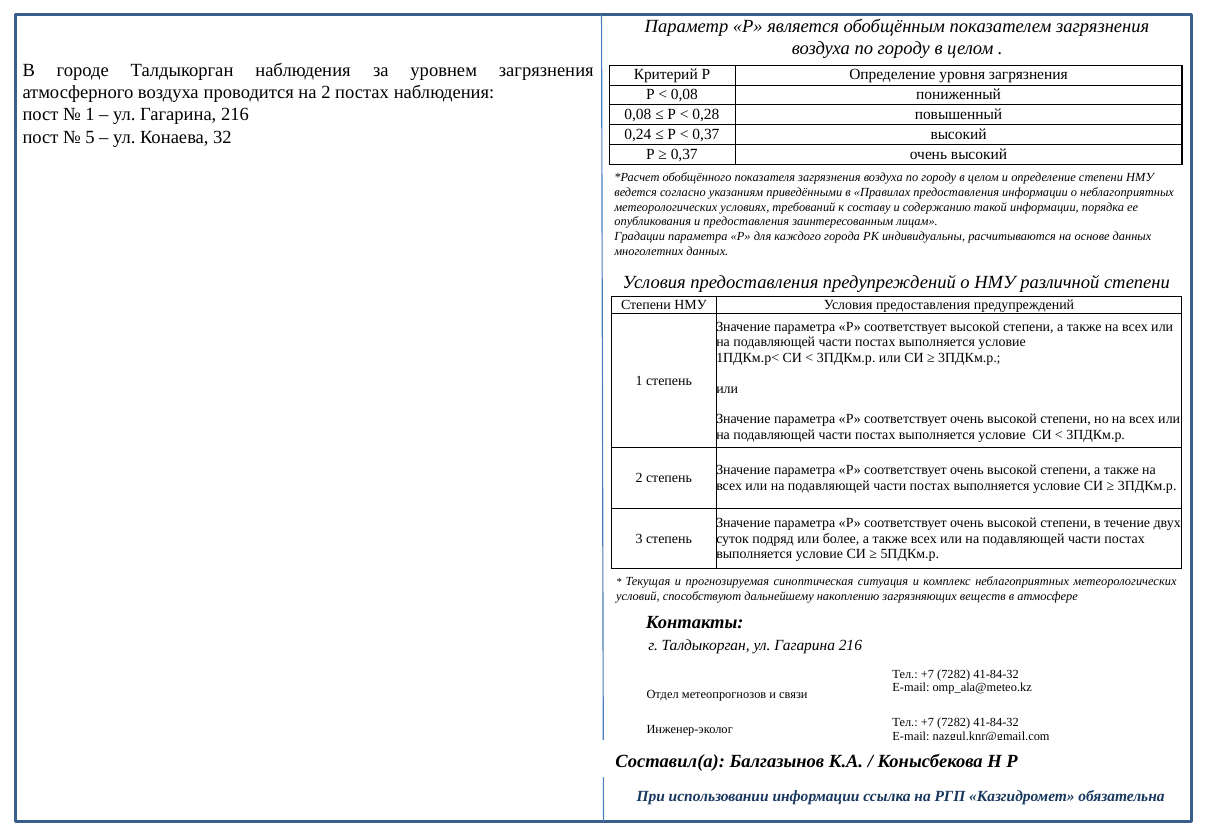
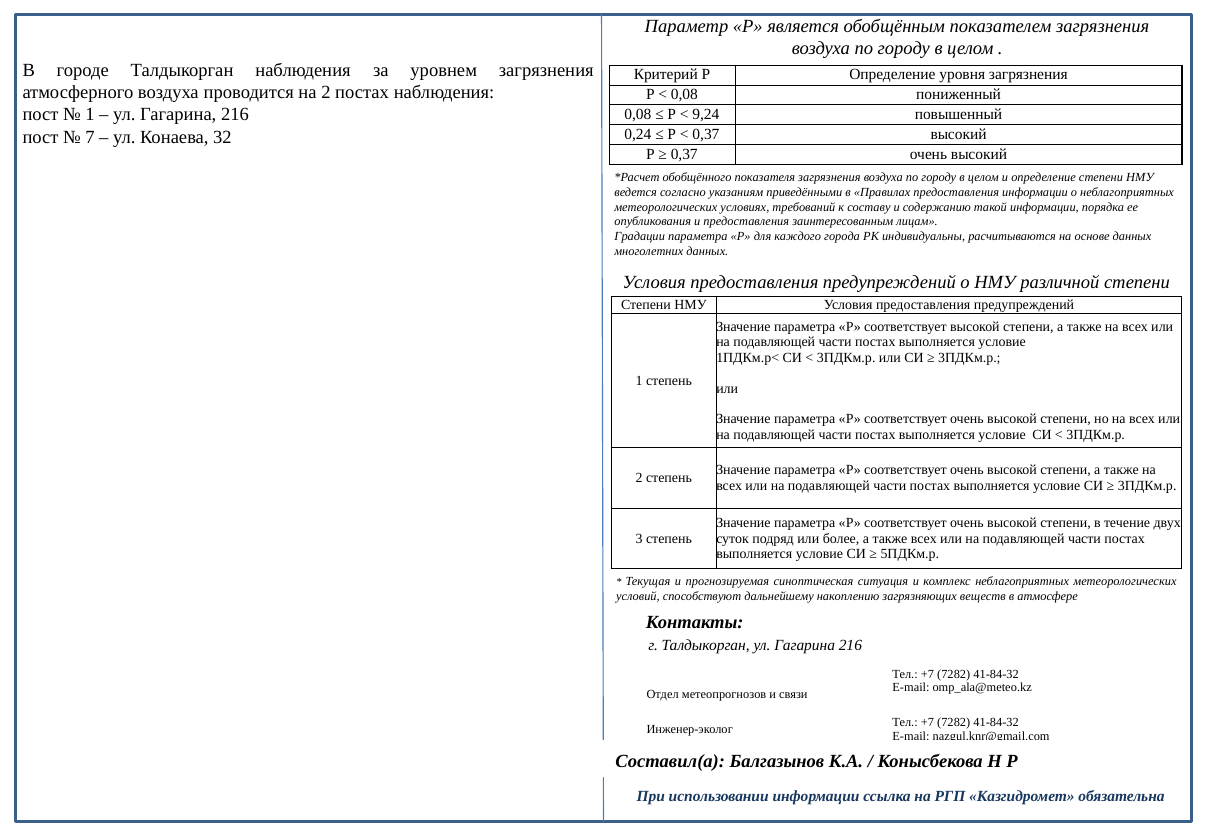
0,28: 0,28 -> 9,24 (706, 115)
5: 5 -> 7 (90, 137)
